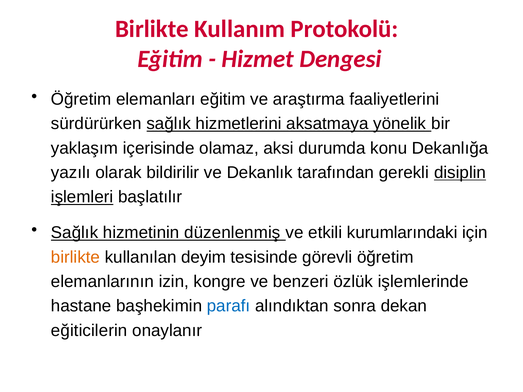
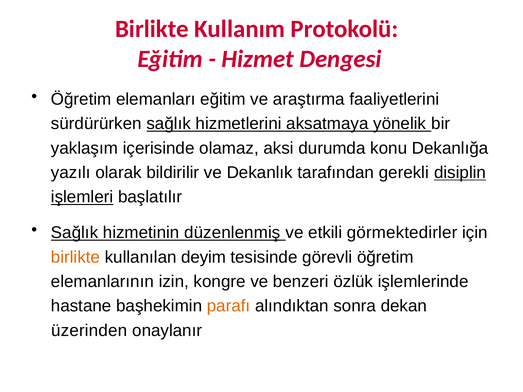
kurumlarındaki: kurumlarındaki -> görmektedirler (402, 233)
parafı colour: blue -> orange (229, 306)
eğiticilerin: eğiticilerin -> üzerinden (89, 331)
